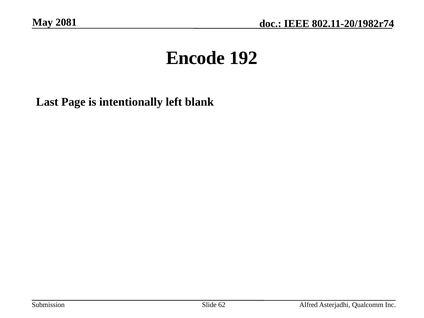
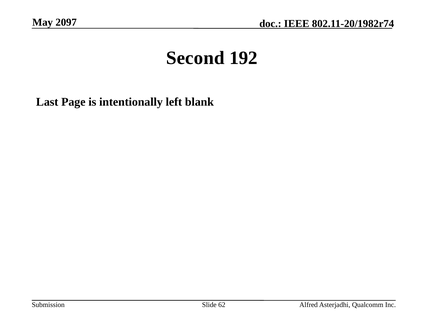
2081: 2081 -> 2097 (66, 22)
Encode: Encode -> Second (195, 58)
